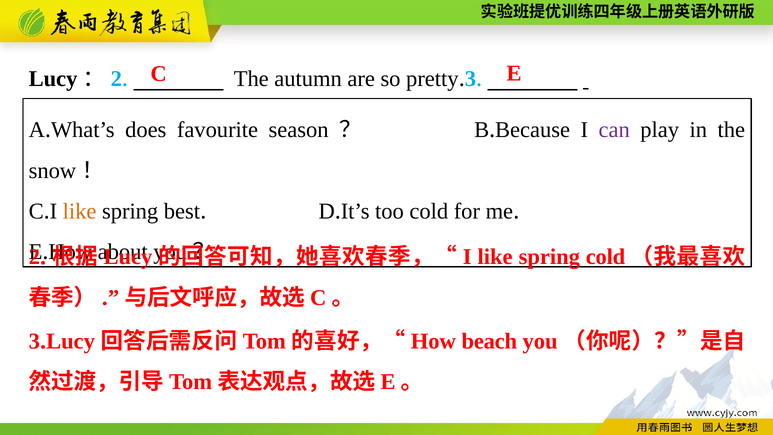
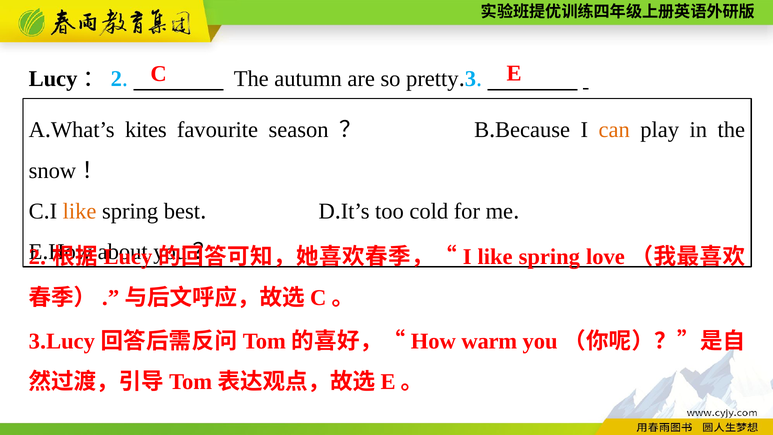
does: does -> kites (146, 130)
can colour: purple -> orange (614, 130)
spring cold: cold -> love (605, 257)
beach: beach -> warm (489, 341)
